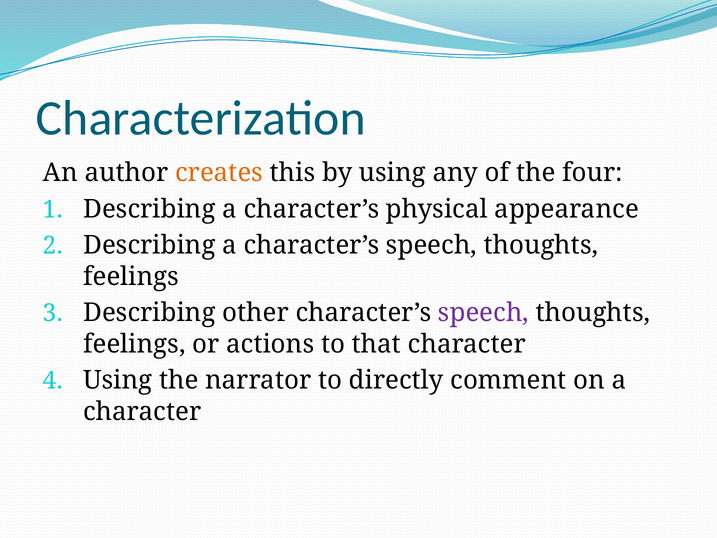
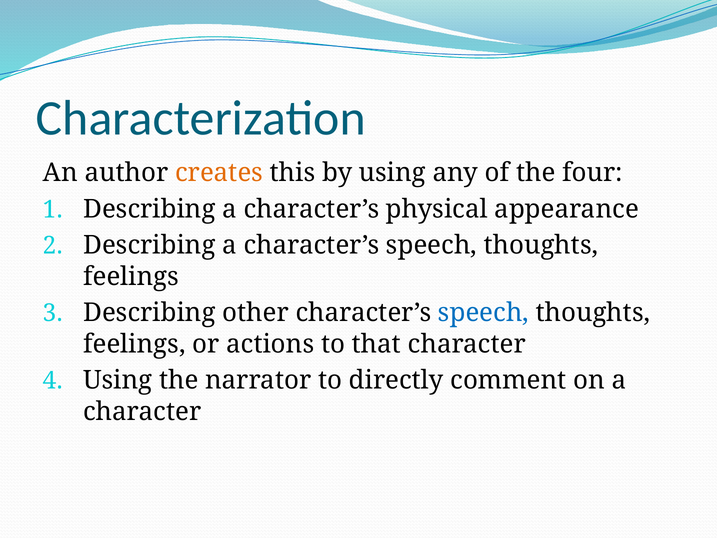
speech colour: purple -> blue (483, 313)
